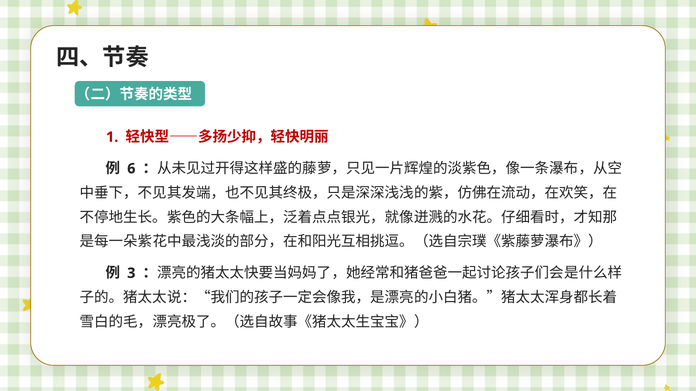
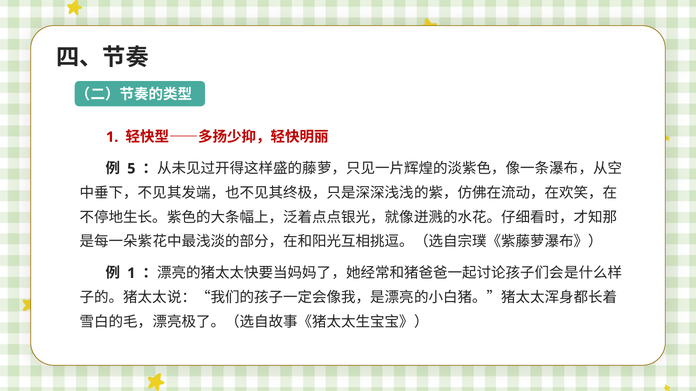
6: 6 -> 5 (131, 169)
3: 3 -> 1 (131, 273)
